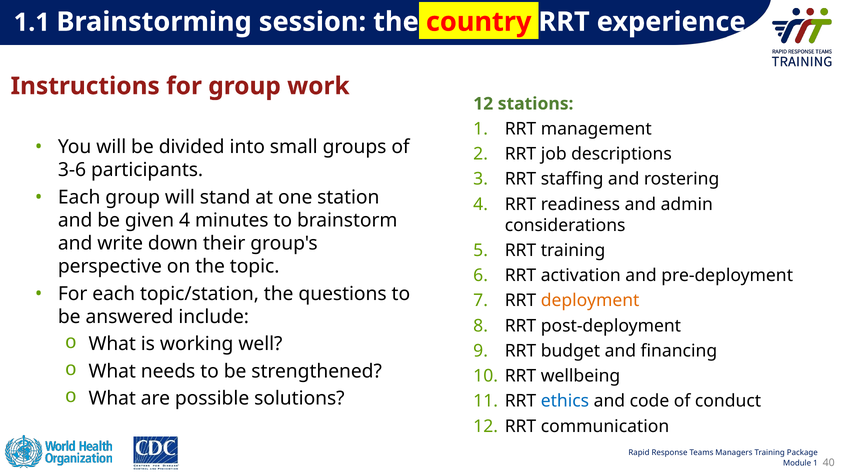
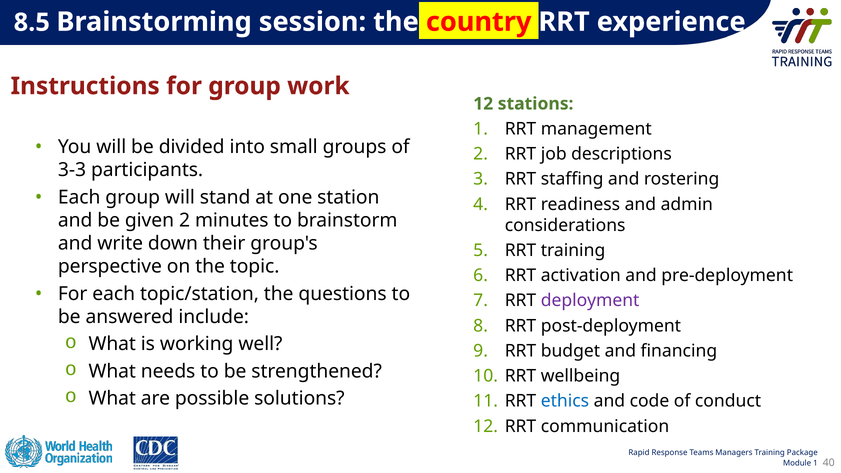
1.1: 1.1 -> 8.5 (32, 22)
3-6: 3-6 -> 3-3 (72, 170)
given 4: 4 -> 2 (185, 220)
deployment colour: orange -> purple (590, 301)
